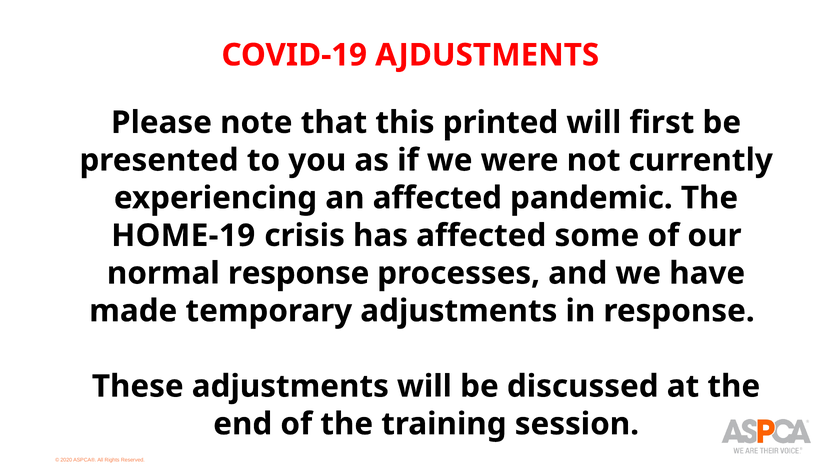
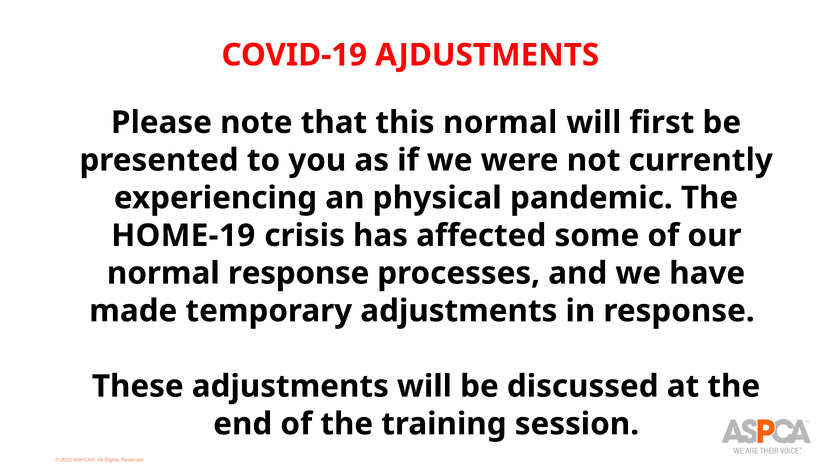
this printed: printed -> normal (500, 123)
an affected: affected -> physical (437, 198)
